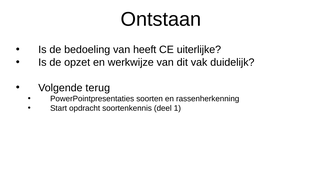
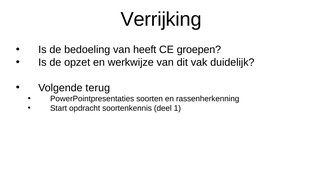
Ontstaan: Ontstaan -> Verrijking (161, 19)
uiterlijke: uiterlijke -> groepen (199, 50)
